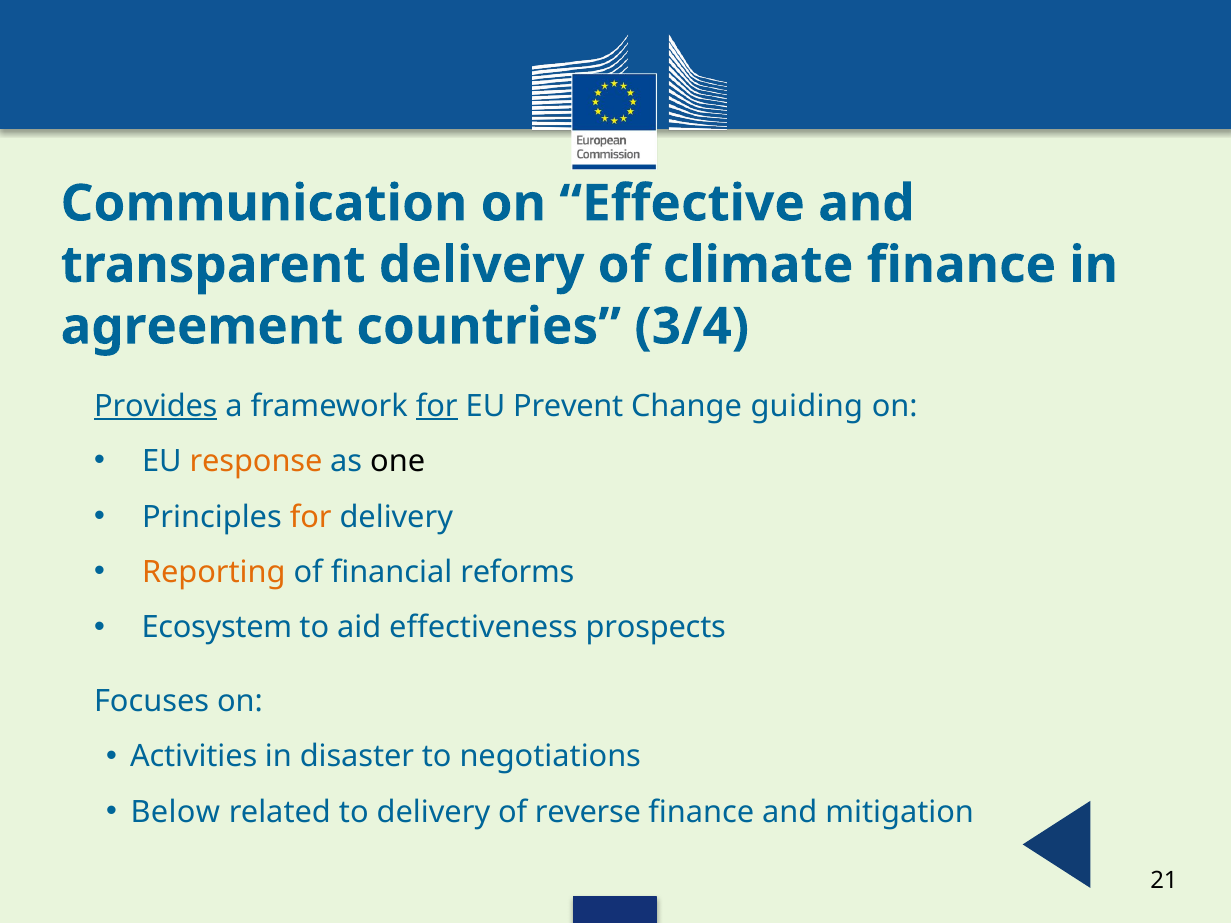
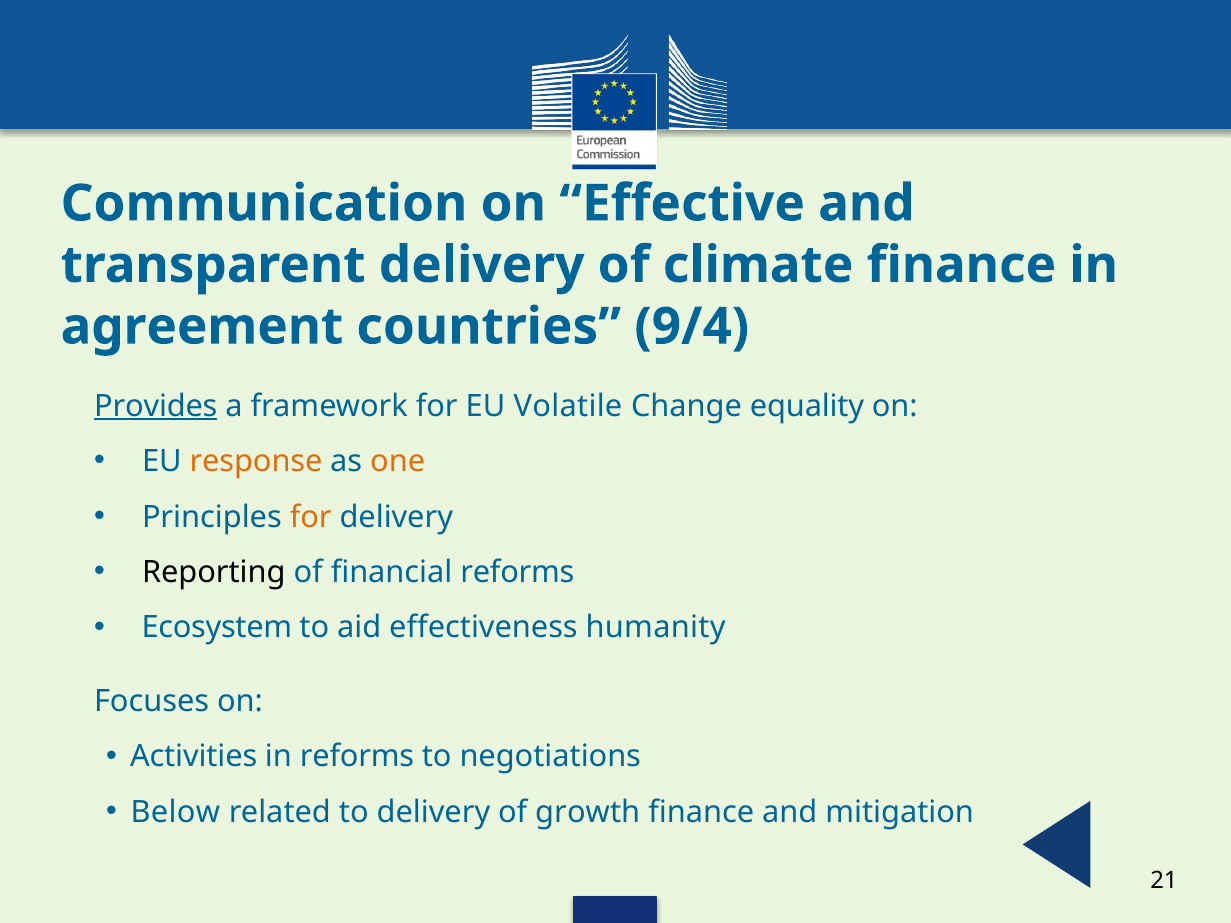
3/4: 3/4 -> 9/4 (692, 327)
for underline: present -> none (437, 406)
Prevent: Prevent -> Volatile (568, 406)
guiding: guiding -> equality (807, 406)
one colour: black -> orange (398, 462)
Reporting colour: orange -> black (214, 572)
prospects: prospects -> humanity (656, 628)
in disaster: disaster -> reforms (357, 757)
reverse: reverse -> growth (588, 812)
